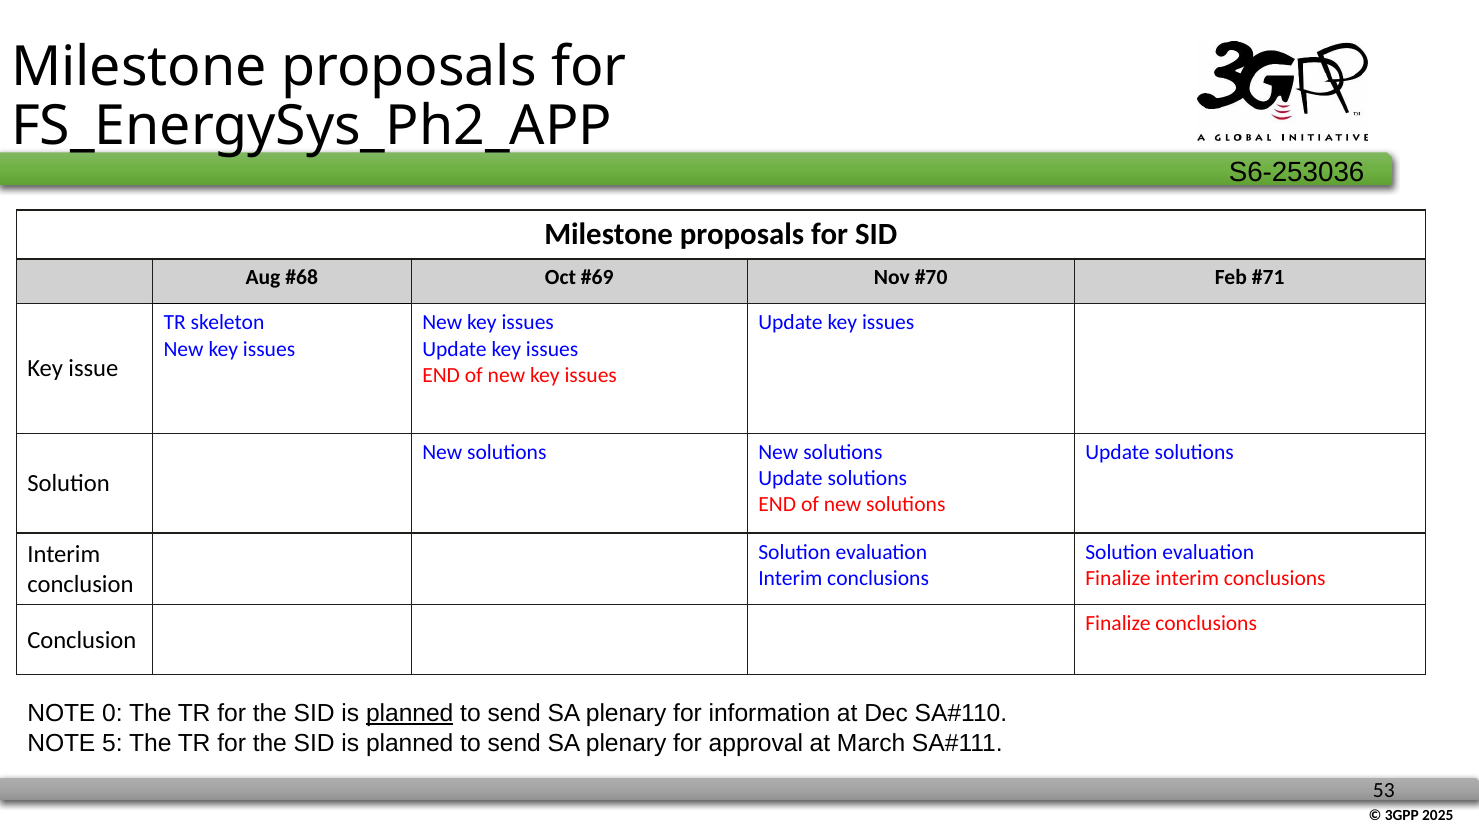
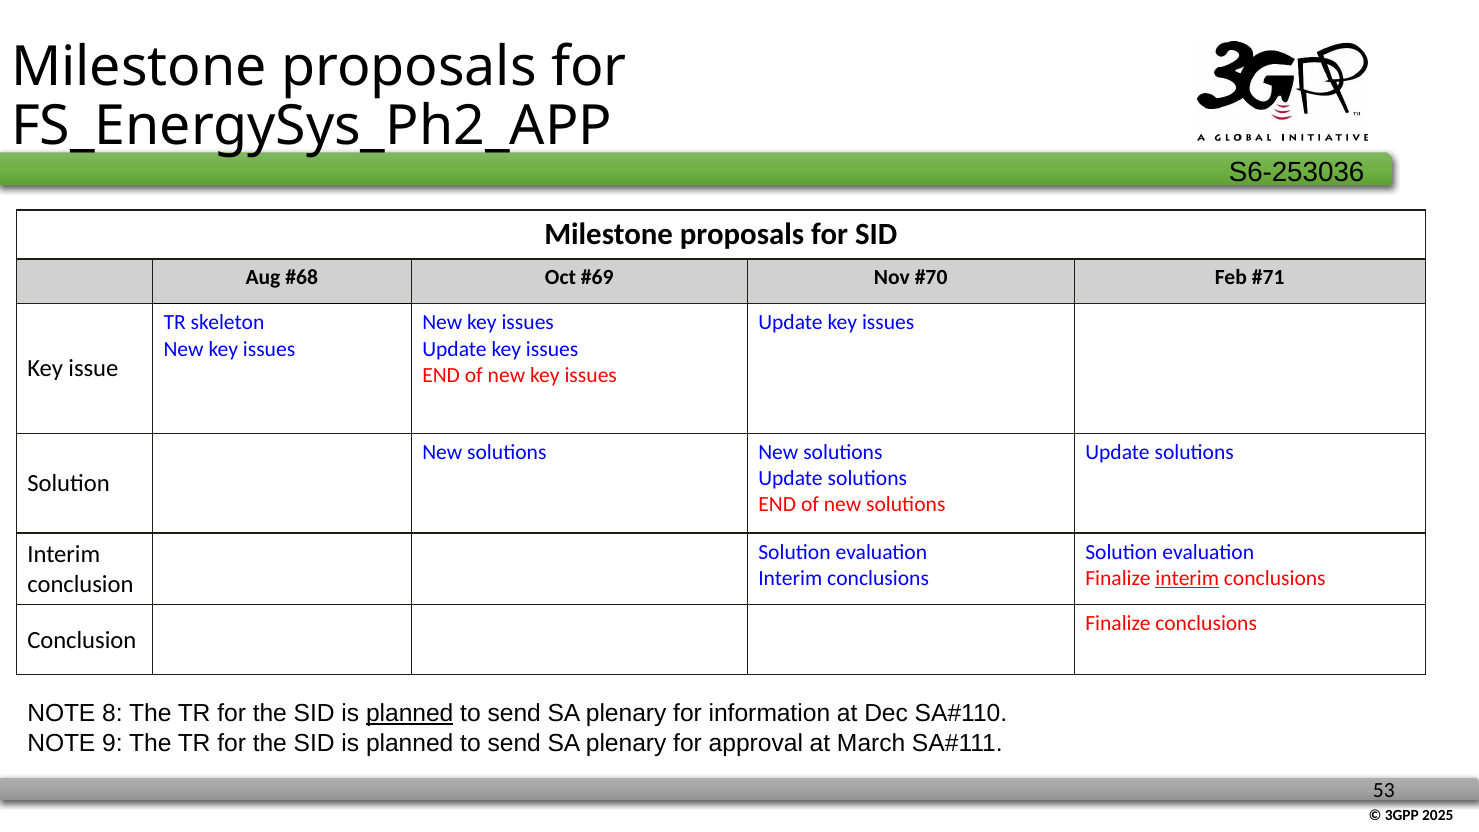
interim underline: none -> present (1187, 578)
0: 0 -> 8 (112, 713)
5: 5 -> 9 (112, 743)
